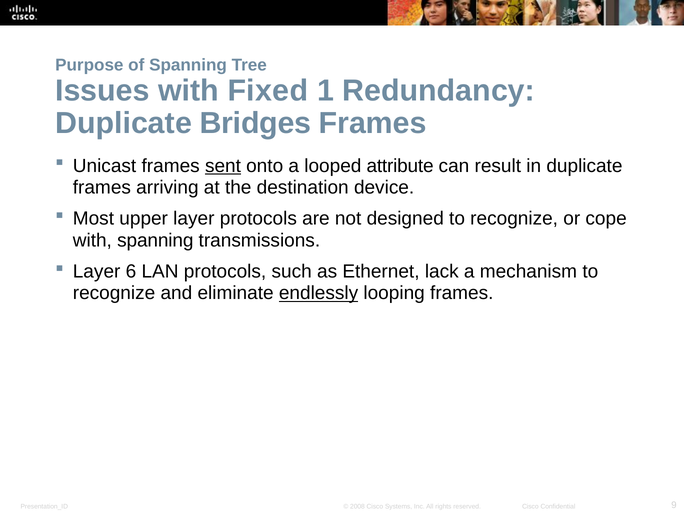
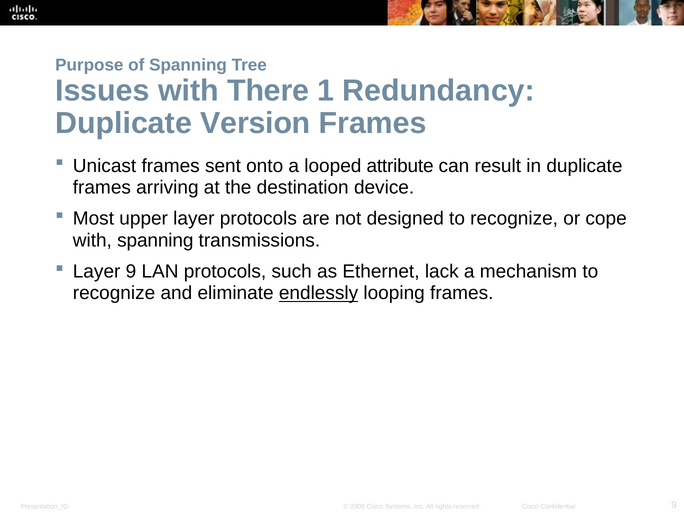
Fixed: Fixed -> There (268, 90)
Bridges: Bridges -> Version (255, 123)
sent underline: present -> none (223, 166)
Layer 6: 6 -> 9 (131, 271)
